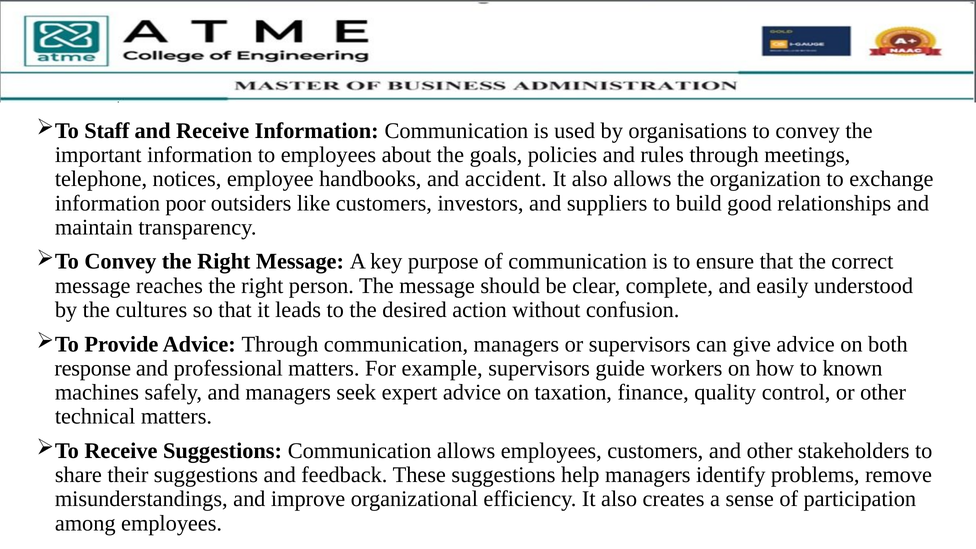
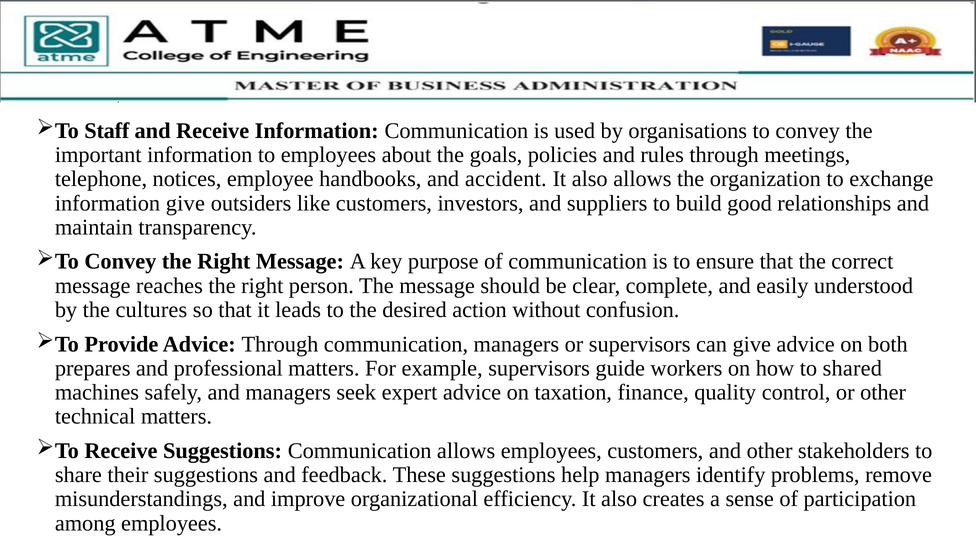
information poor: poor -> give (185, 203)
response: response -> prepares (93, 368)
known: known -> shared (852, 368)
